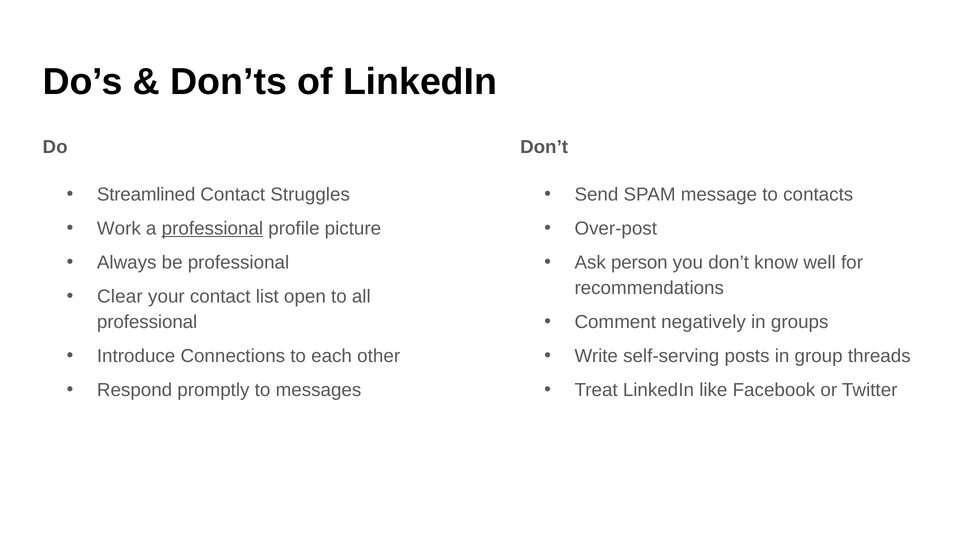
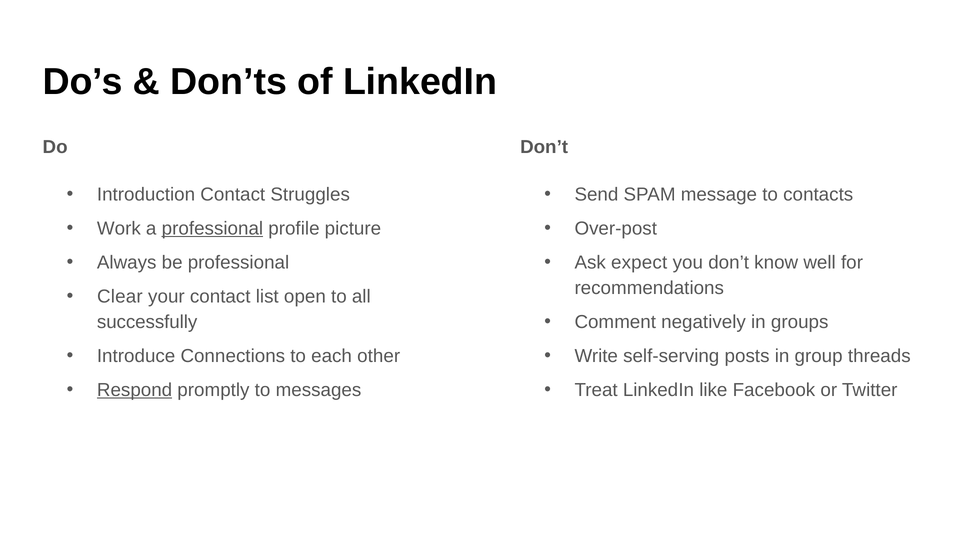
Streamlined: Streamlined -> Introduction (146, 195)
person: person -> expect (639, 263)
professional: professional -> successfully (147, 322)
Respond underline: none -> present (135, 390)
